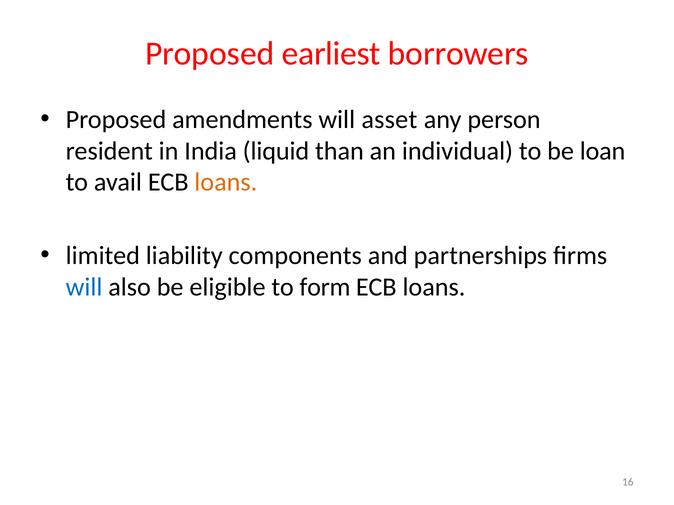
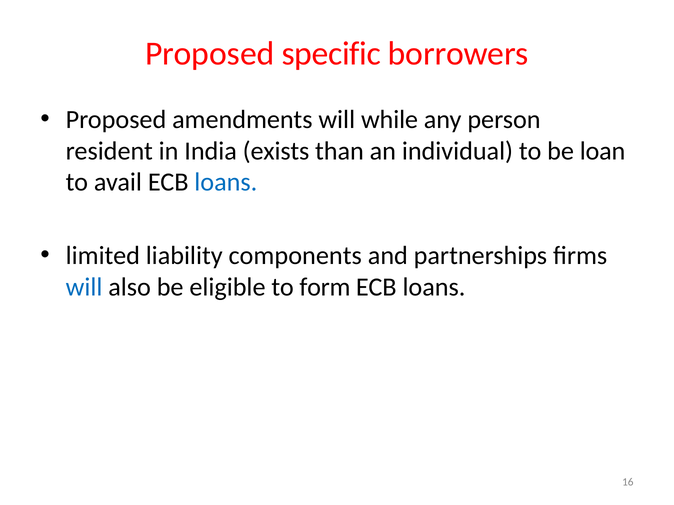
earliest: earliest -> specific (331, 54)
asset: asset -> while (390, 120)
liquid: liquid -> exists (276, 151)
loans colour: orange -> blue (226, 182)
